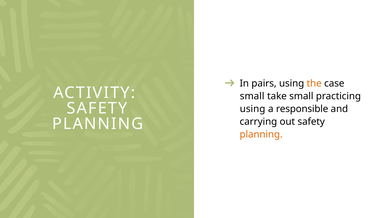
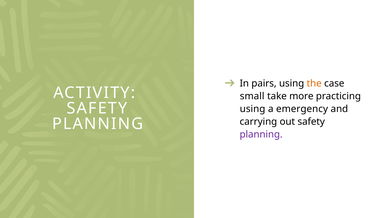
take small: small -> more (301, 96)
responsible: responsible -> emergency (302, 109)
planning colour: orange -> purple (261, 135)
